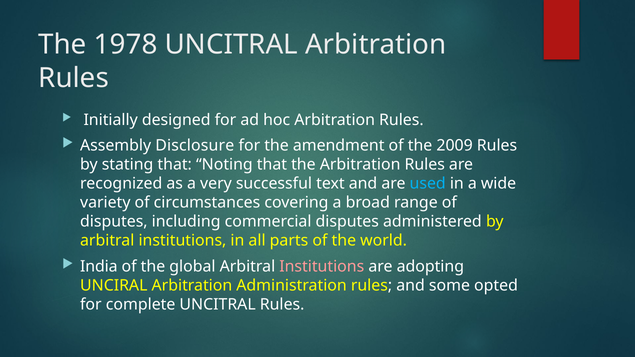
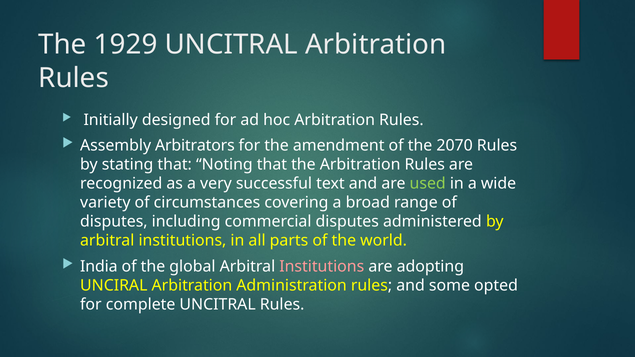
1978: 1978 -> 1929 (126, 45)
Disclosure: Disclosure -> Arbitrators (195, 146)
2009: 2009 -> 2070 (455, 146)
used colour: light blue -> light green (428, 184)
